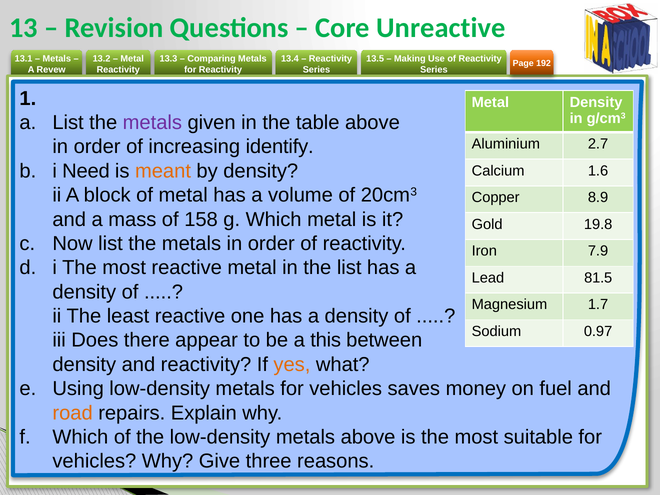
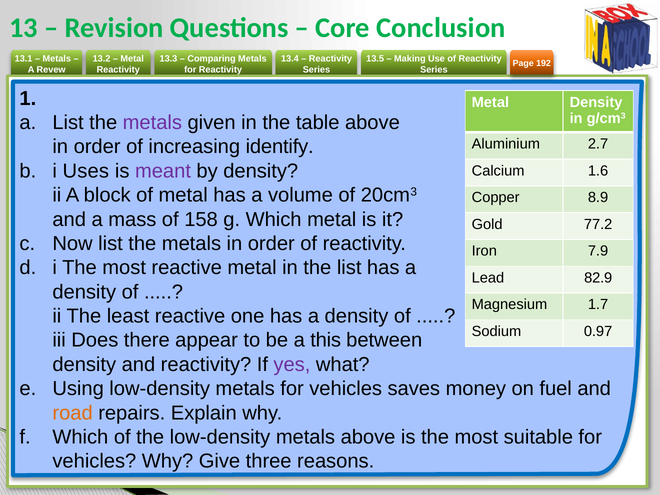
Unreactive: Unreactive -> Conclusion (441, 28)
Need: Need -> Uses (86, 171)
meant colour: orange -> purple (163, 171)
19.8: 19.8 -> 77.2 (598, 224)
81.5: 81.5 -> 82.9 (598, 278)
yes colour: orange -> purple (292, 365)
